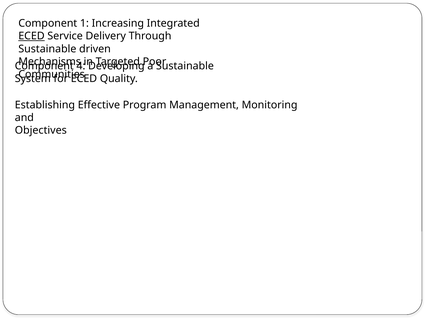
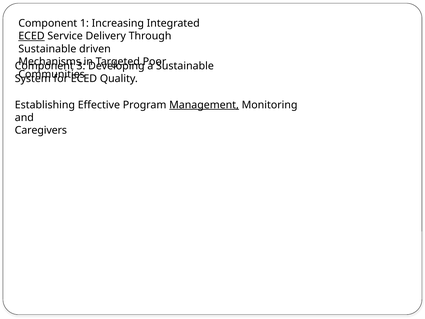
4: 4 -> 3 (81, 66)
Management underline: none -> present (204, 105)
Objectives: Objectives -> Caregivers (41, 130)
